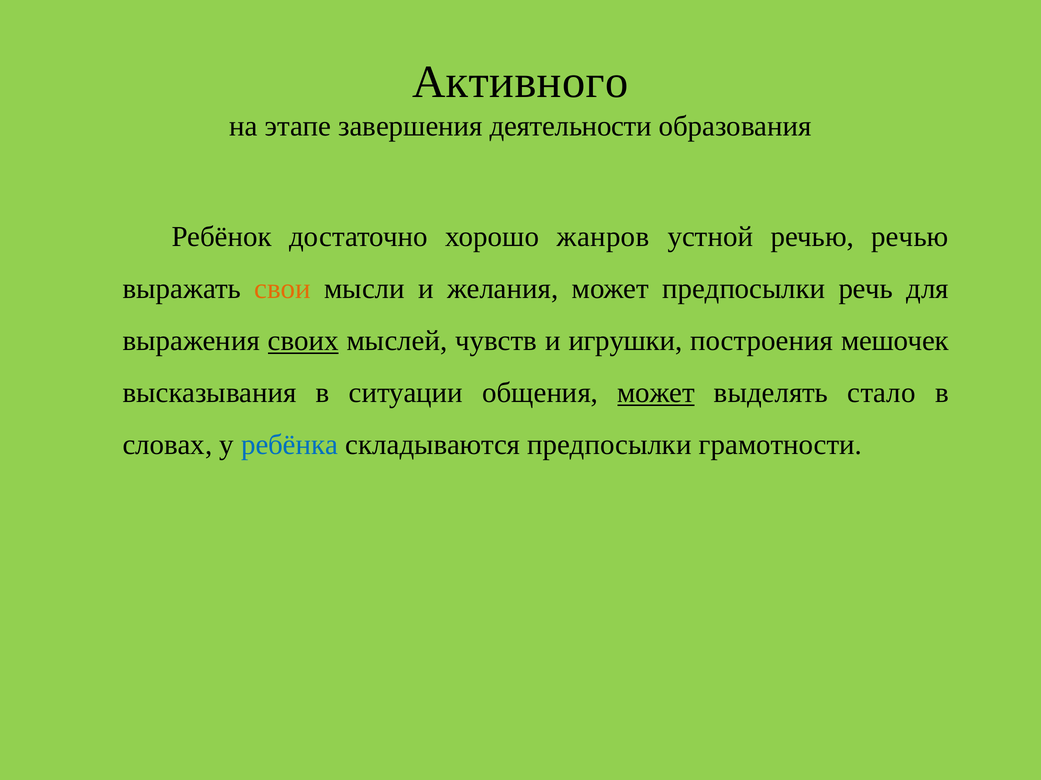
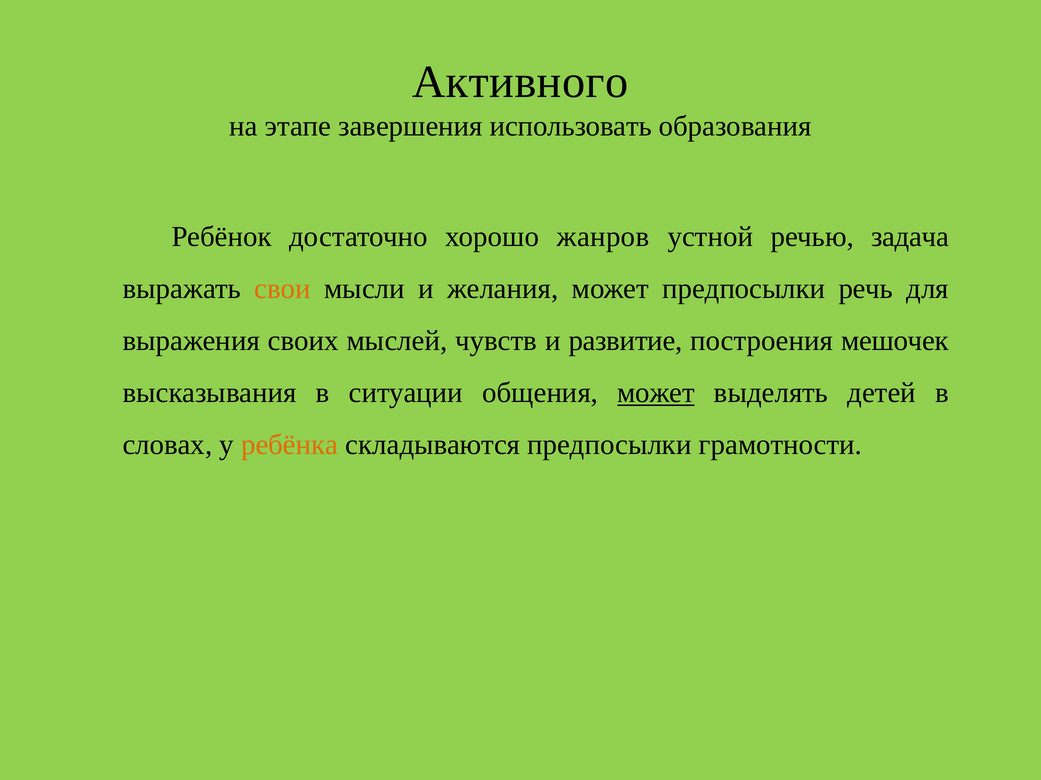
деятельности: деятельности -> использовать (571, 126)
речью речью: речью -> задача (910, 237)
своих underline: present -> none (303, 341)
игрушки: игрушки -> развитие (625, 341)
стало: стало -> детей (882, 393)
ребёнка colour: blue -> orange (290, 445)
